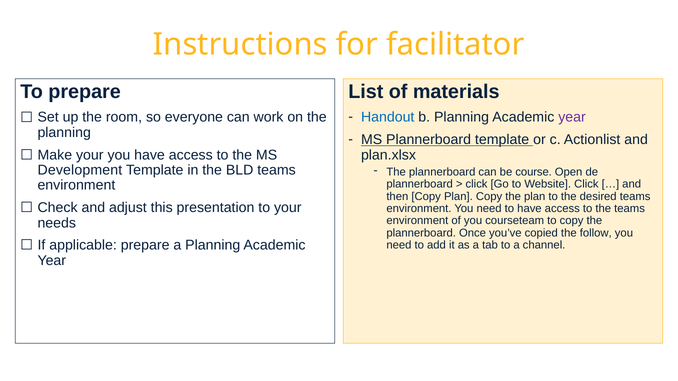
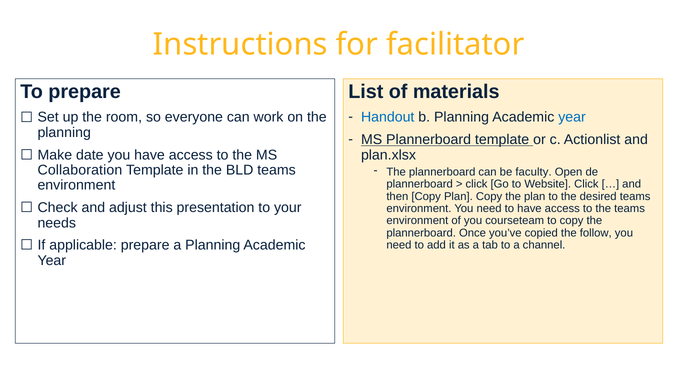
year colour: purple -> blue (572, 117)
Make your: your -> date (90, 155)
Development: Development -> Collaboration (80, 170)
course: course -> faculty (534, 172)
